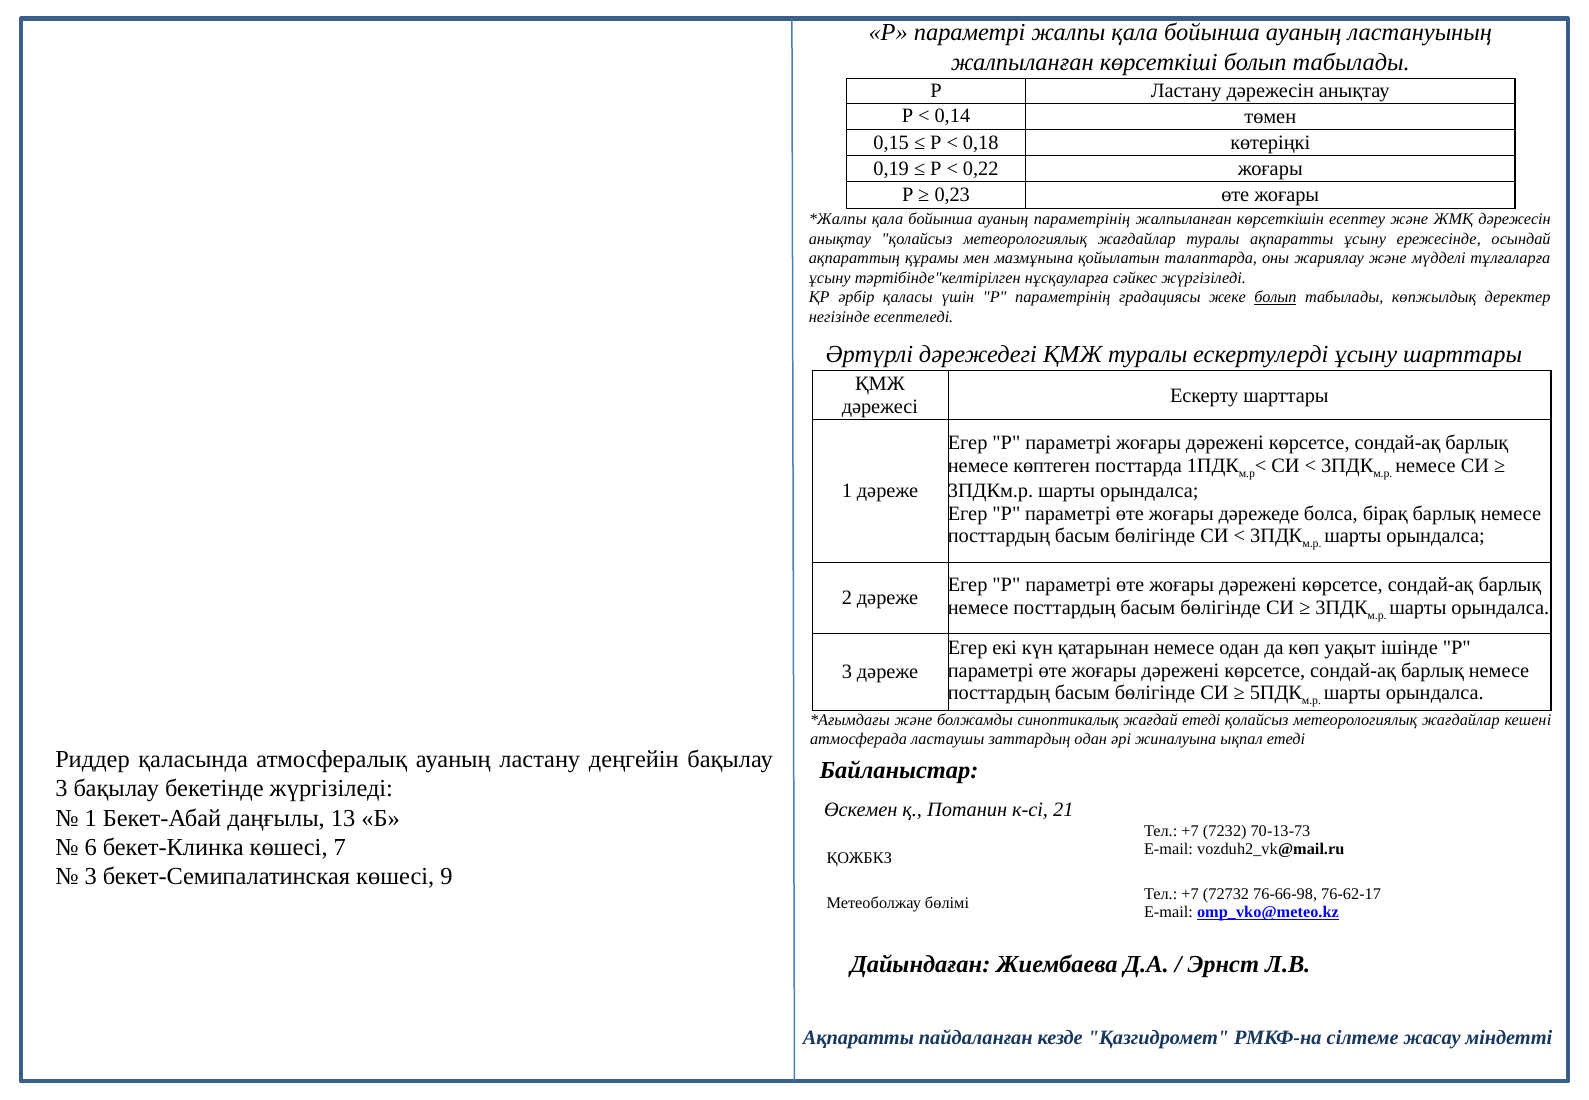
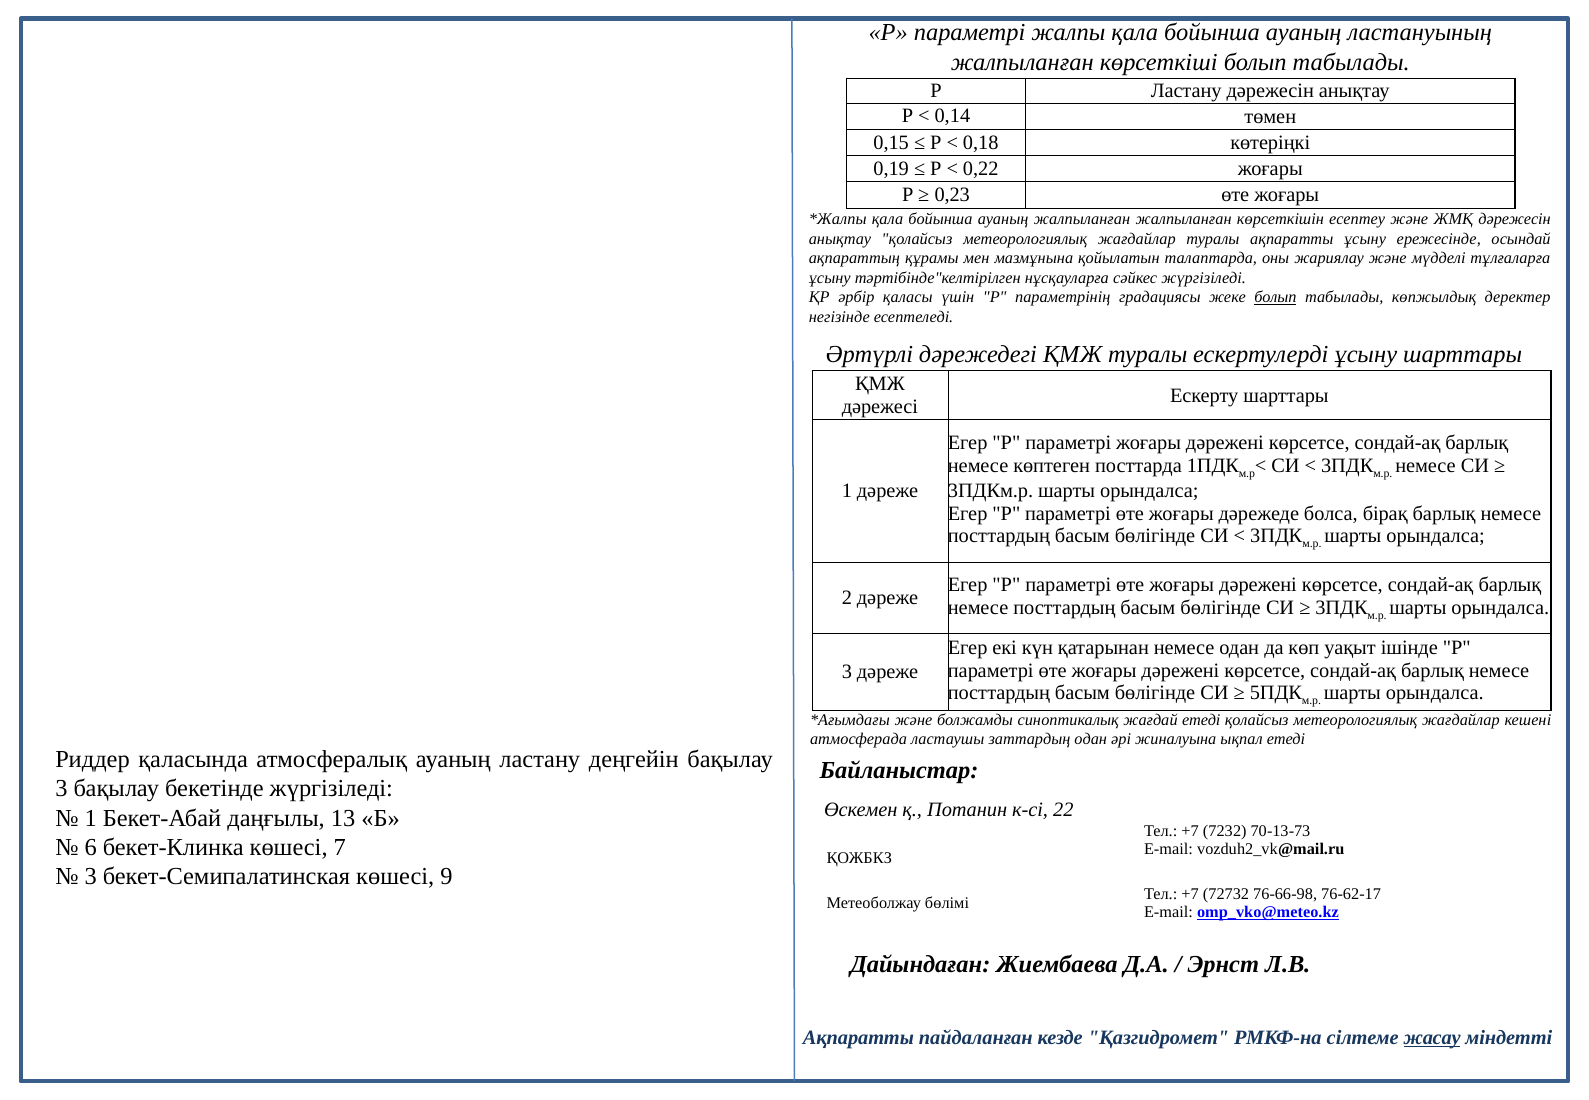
ауаның параметрінің: параметрінің -> жалпыланған (1082, 219)
21: 21 -> 22 (1063, 810)
жасау underline: none -> present (1432, 1038)
